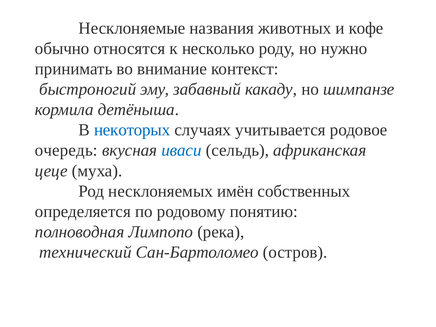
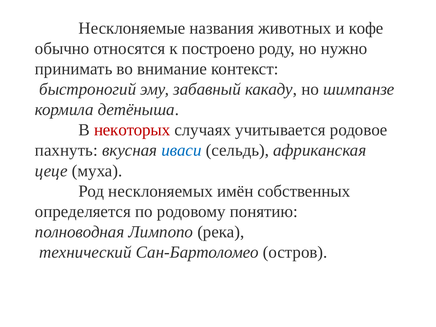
несколько: несколько -> построено (218, 49)
некоторых colour: blue -> red (132, 130)
очередь: очередь -> пахнуть (66, 150)
